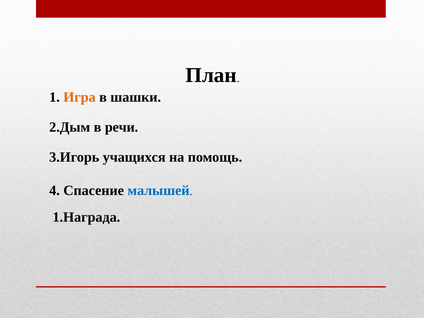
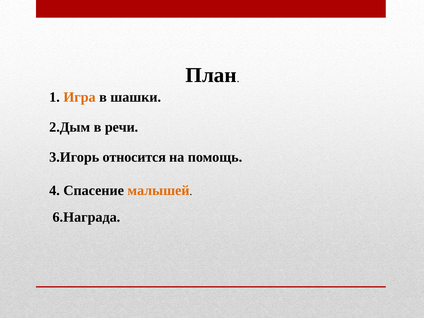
учащихся: учащихся -> относится (134, 157)
малышей colour: blue -> orange (159, 191)
1.Награда: 1.Награда -> 6.Награда (86, 217)
